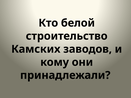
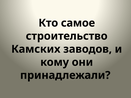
белой: белой -> самое (78, 23)
